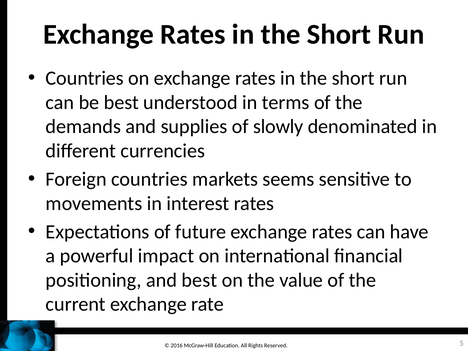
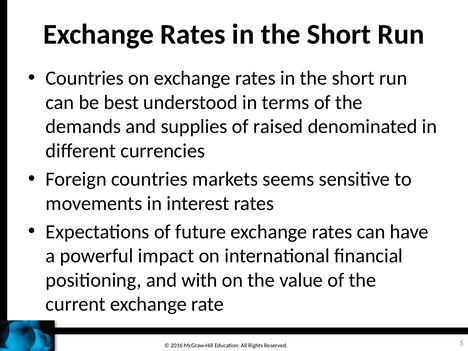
slowly: slowly -> raised (278, 127)
and best: best -> with (199, 280)
